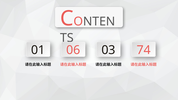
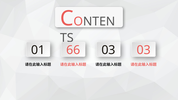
06: 06 -> 66 (73, 50)
03 74: 74 -> 03 (144, 50)
